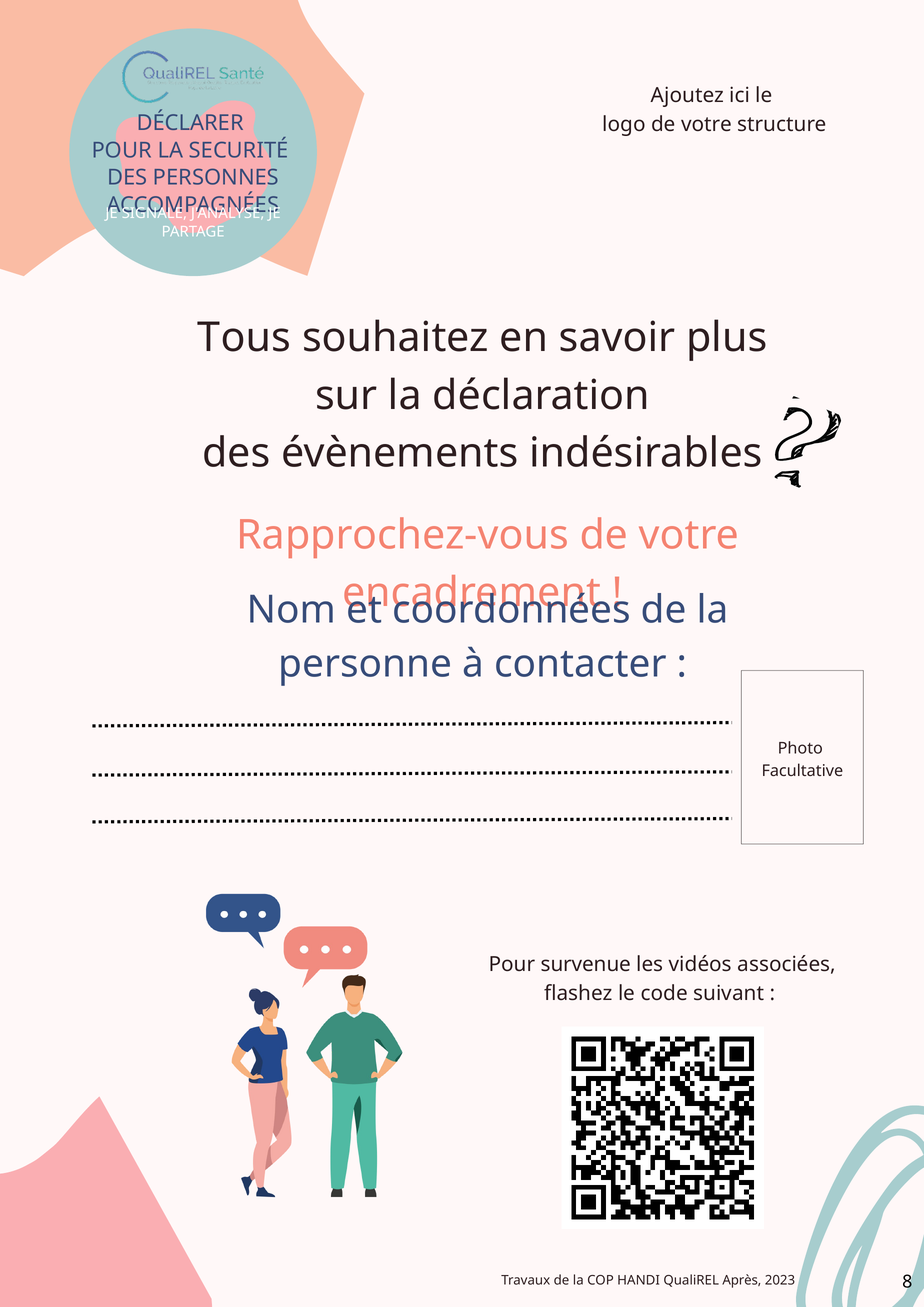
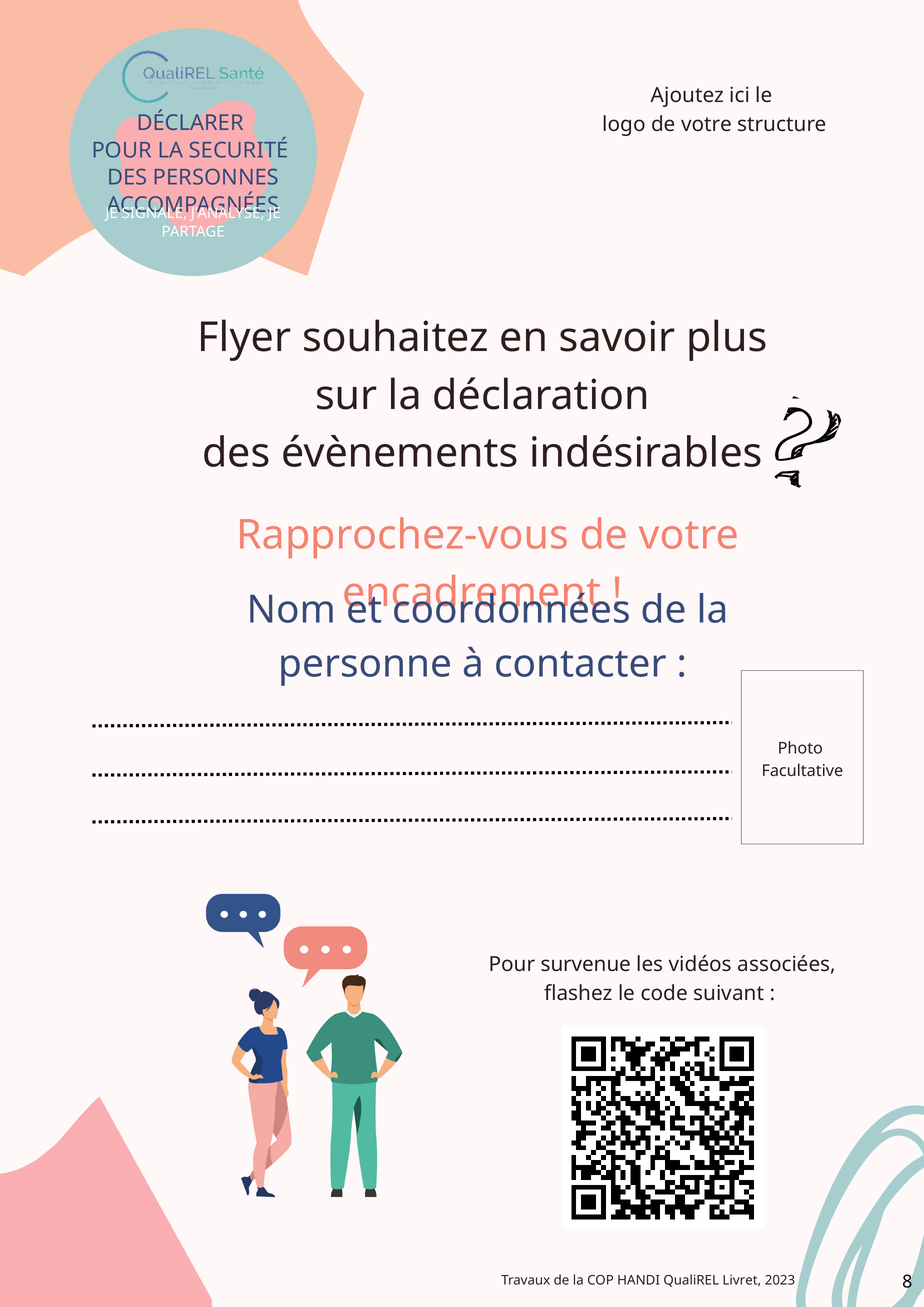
Tous: Tous -> Flyer (244, 338)
Après: Après -> Livret (742, 1280)
